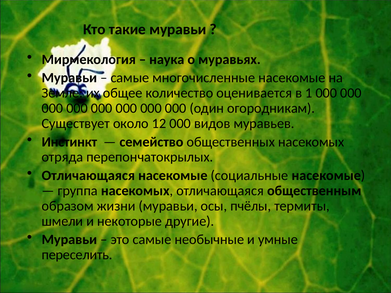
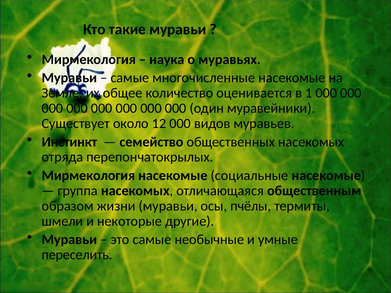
огородникам: огородникам -> муравейники (271, 108)
Отличающаяся: Отличающаяся -> Мирмекология (88, 176)
